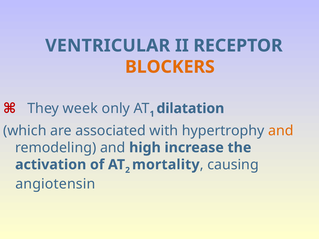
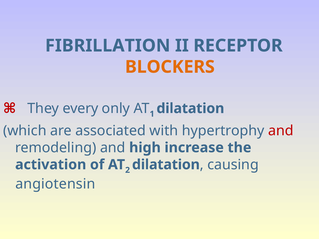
VENTRICULAR: VENTRICULAR -> FIBRILLATION (108, 46)
week: week -> every (80, 109)
and colour: orange -> red (281, 131)
mortality: mortality -> dilatation (166, 165)
